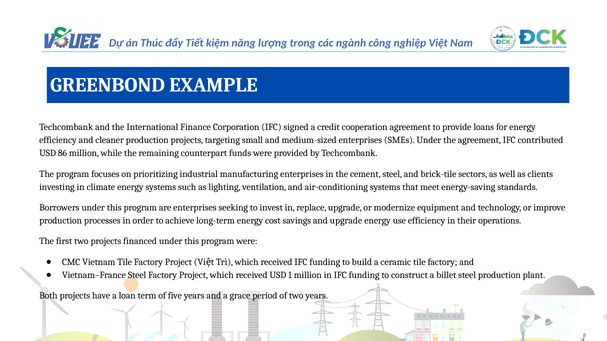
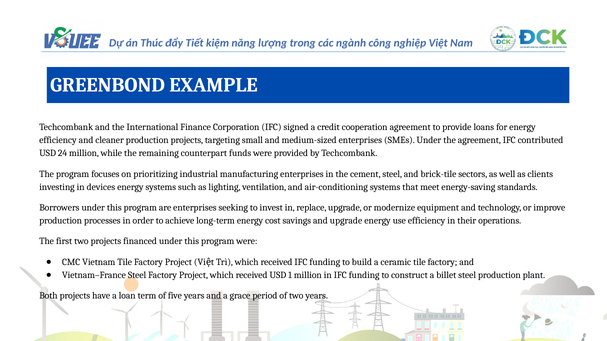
86: 86 -> 24 (63, 154)
climate: climate -> devices (101, 187)
